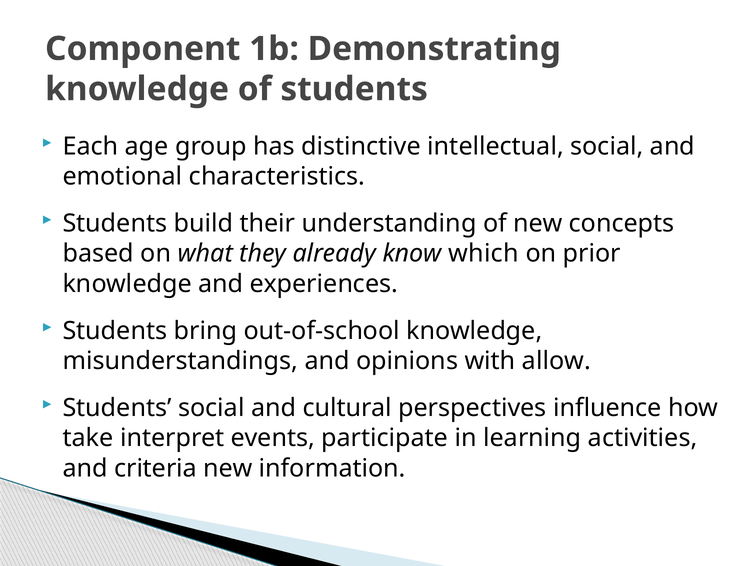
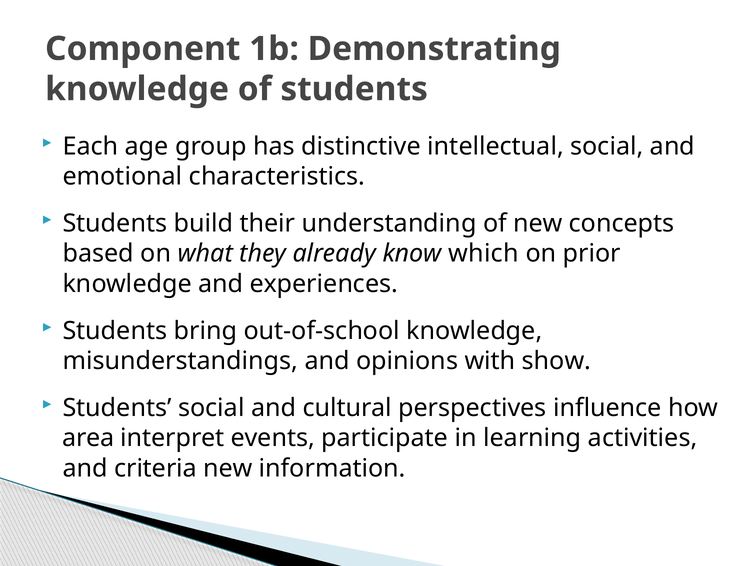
allow: allow -> show (556, 361)
take: take -> area (88, 438)
